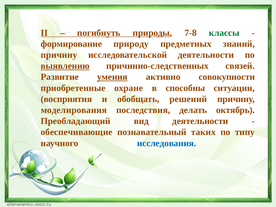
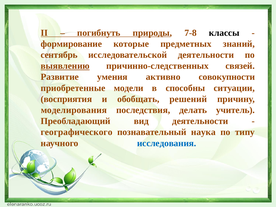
классы colour: green -> black (224, 33)
природу: природу -> которые (131, 44)
причину: причину -> сентябрь (59, 55)
умения underline: present -> none (112, 77)
охране: охране -> модели (129, 88)
октябрь: октябрь -> учитель (236, 110)
обеспечивающие: обеспечивающие -> географического (77, 132)
таких: таких -> наука (203, 132)
